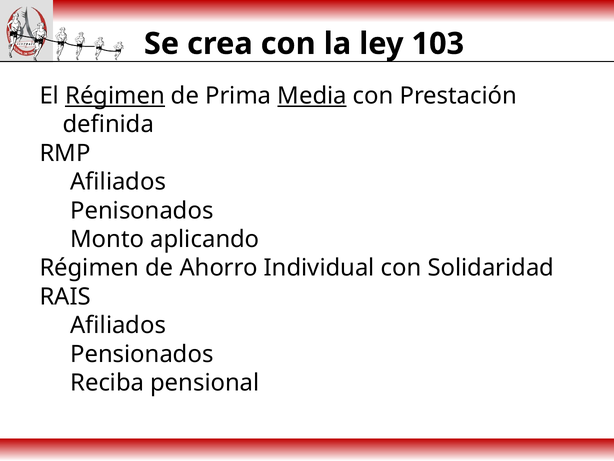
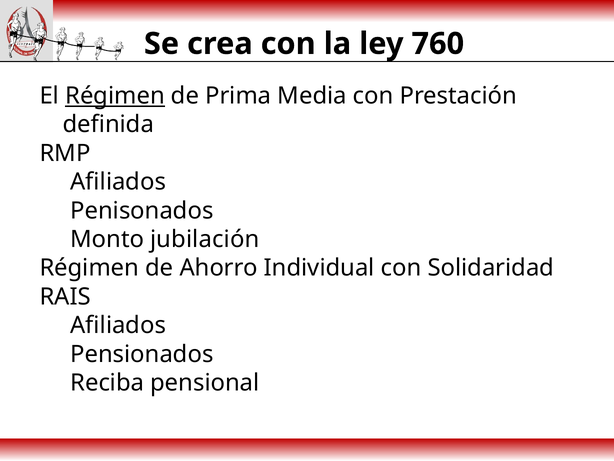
103: 103 -> 760 (438, 44)
Media underline: present -> none (312, 96)
aplicando: aplicando -> jubilación (205, 239)
